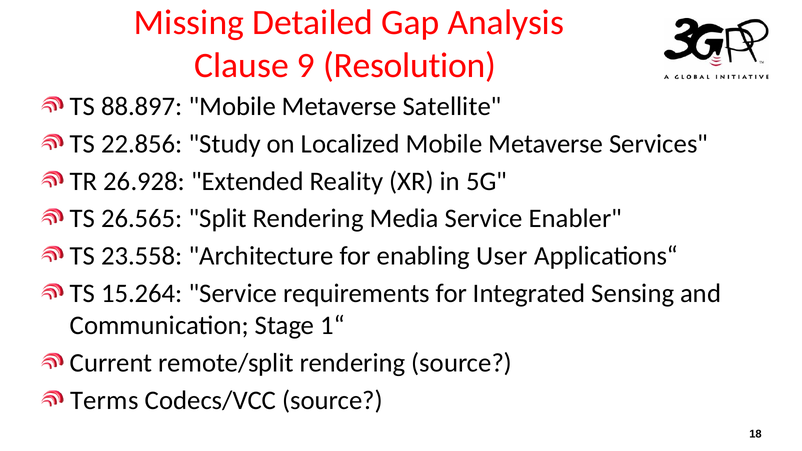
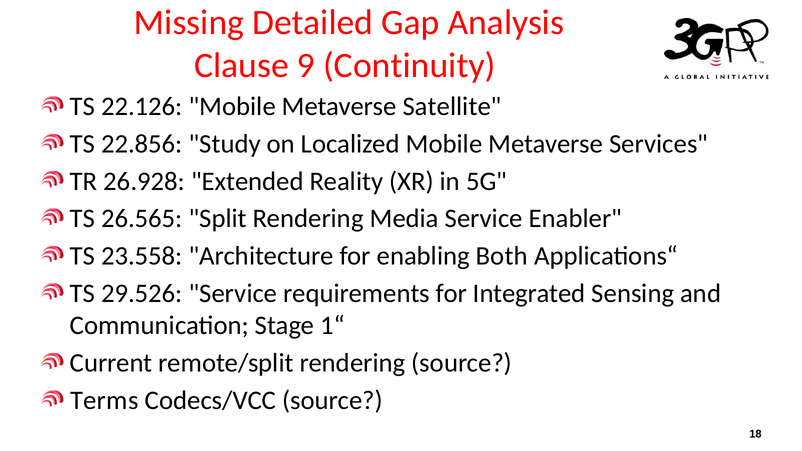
Resolution: Resolution -> Continuity (409, 65)
88.897: 88.897 -> 22.126 (142, 106)
User: User -> Both (502, 256)
15.264: 15.264 -> 29.526 (142, 294)
